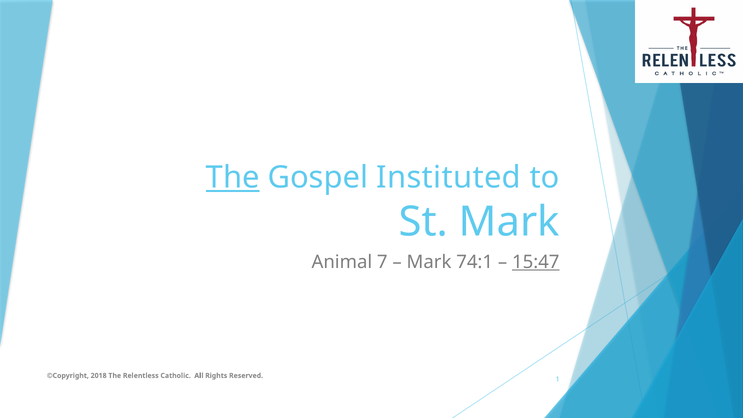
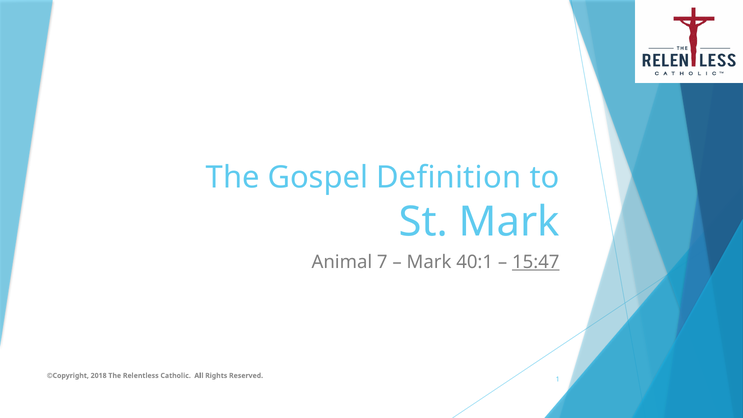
The underline: present -> none (233, 177)
Instituted: Instituted -> Definition (449, 177)
74:1: 74:1 -> 40:1 (475, 262)
